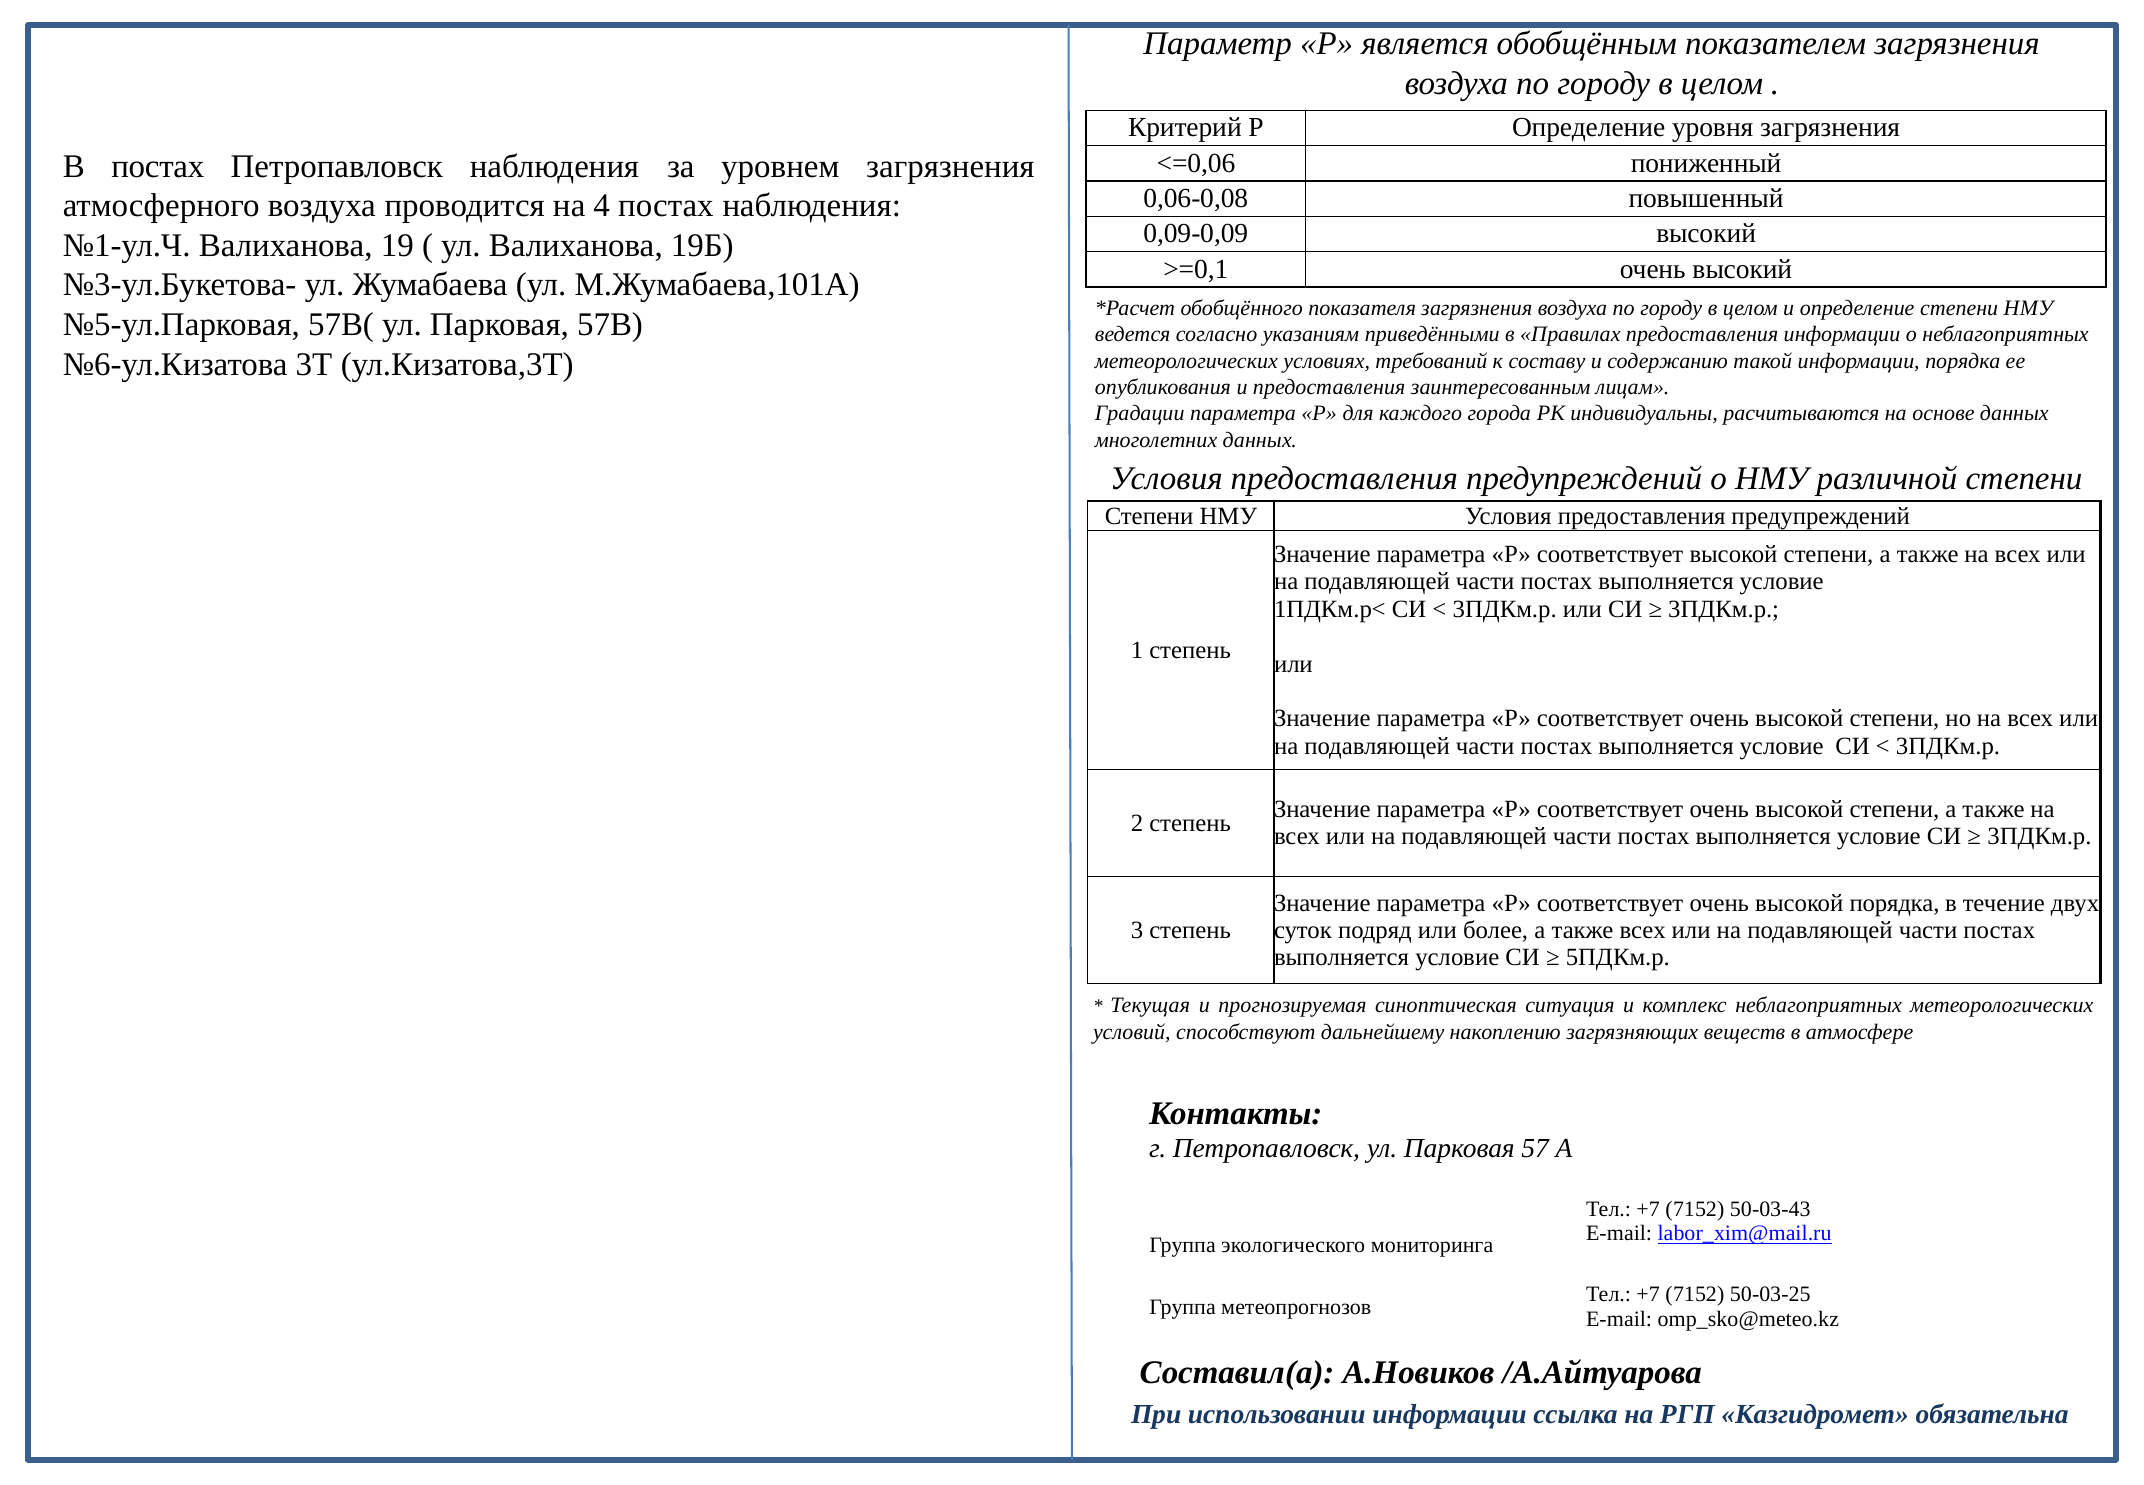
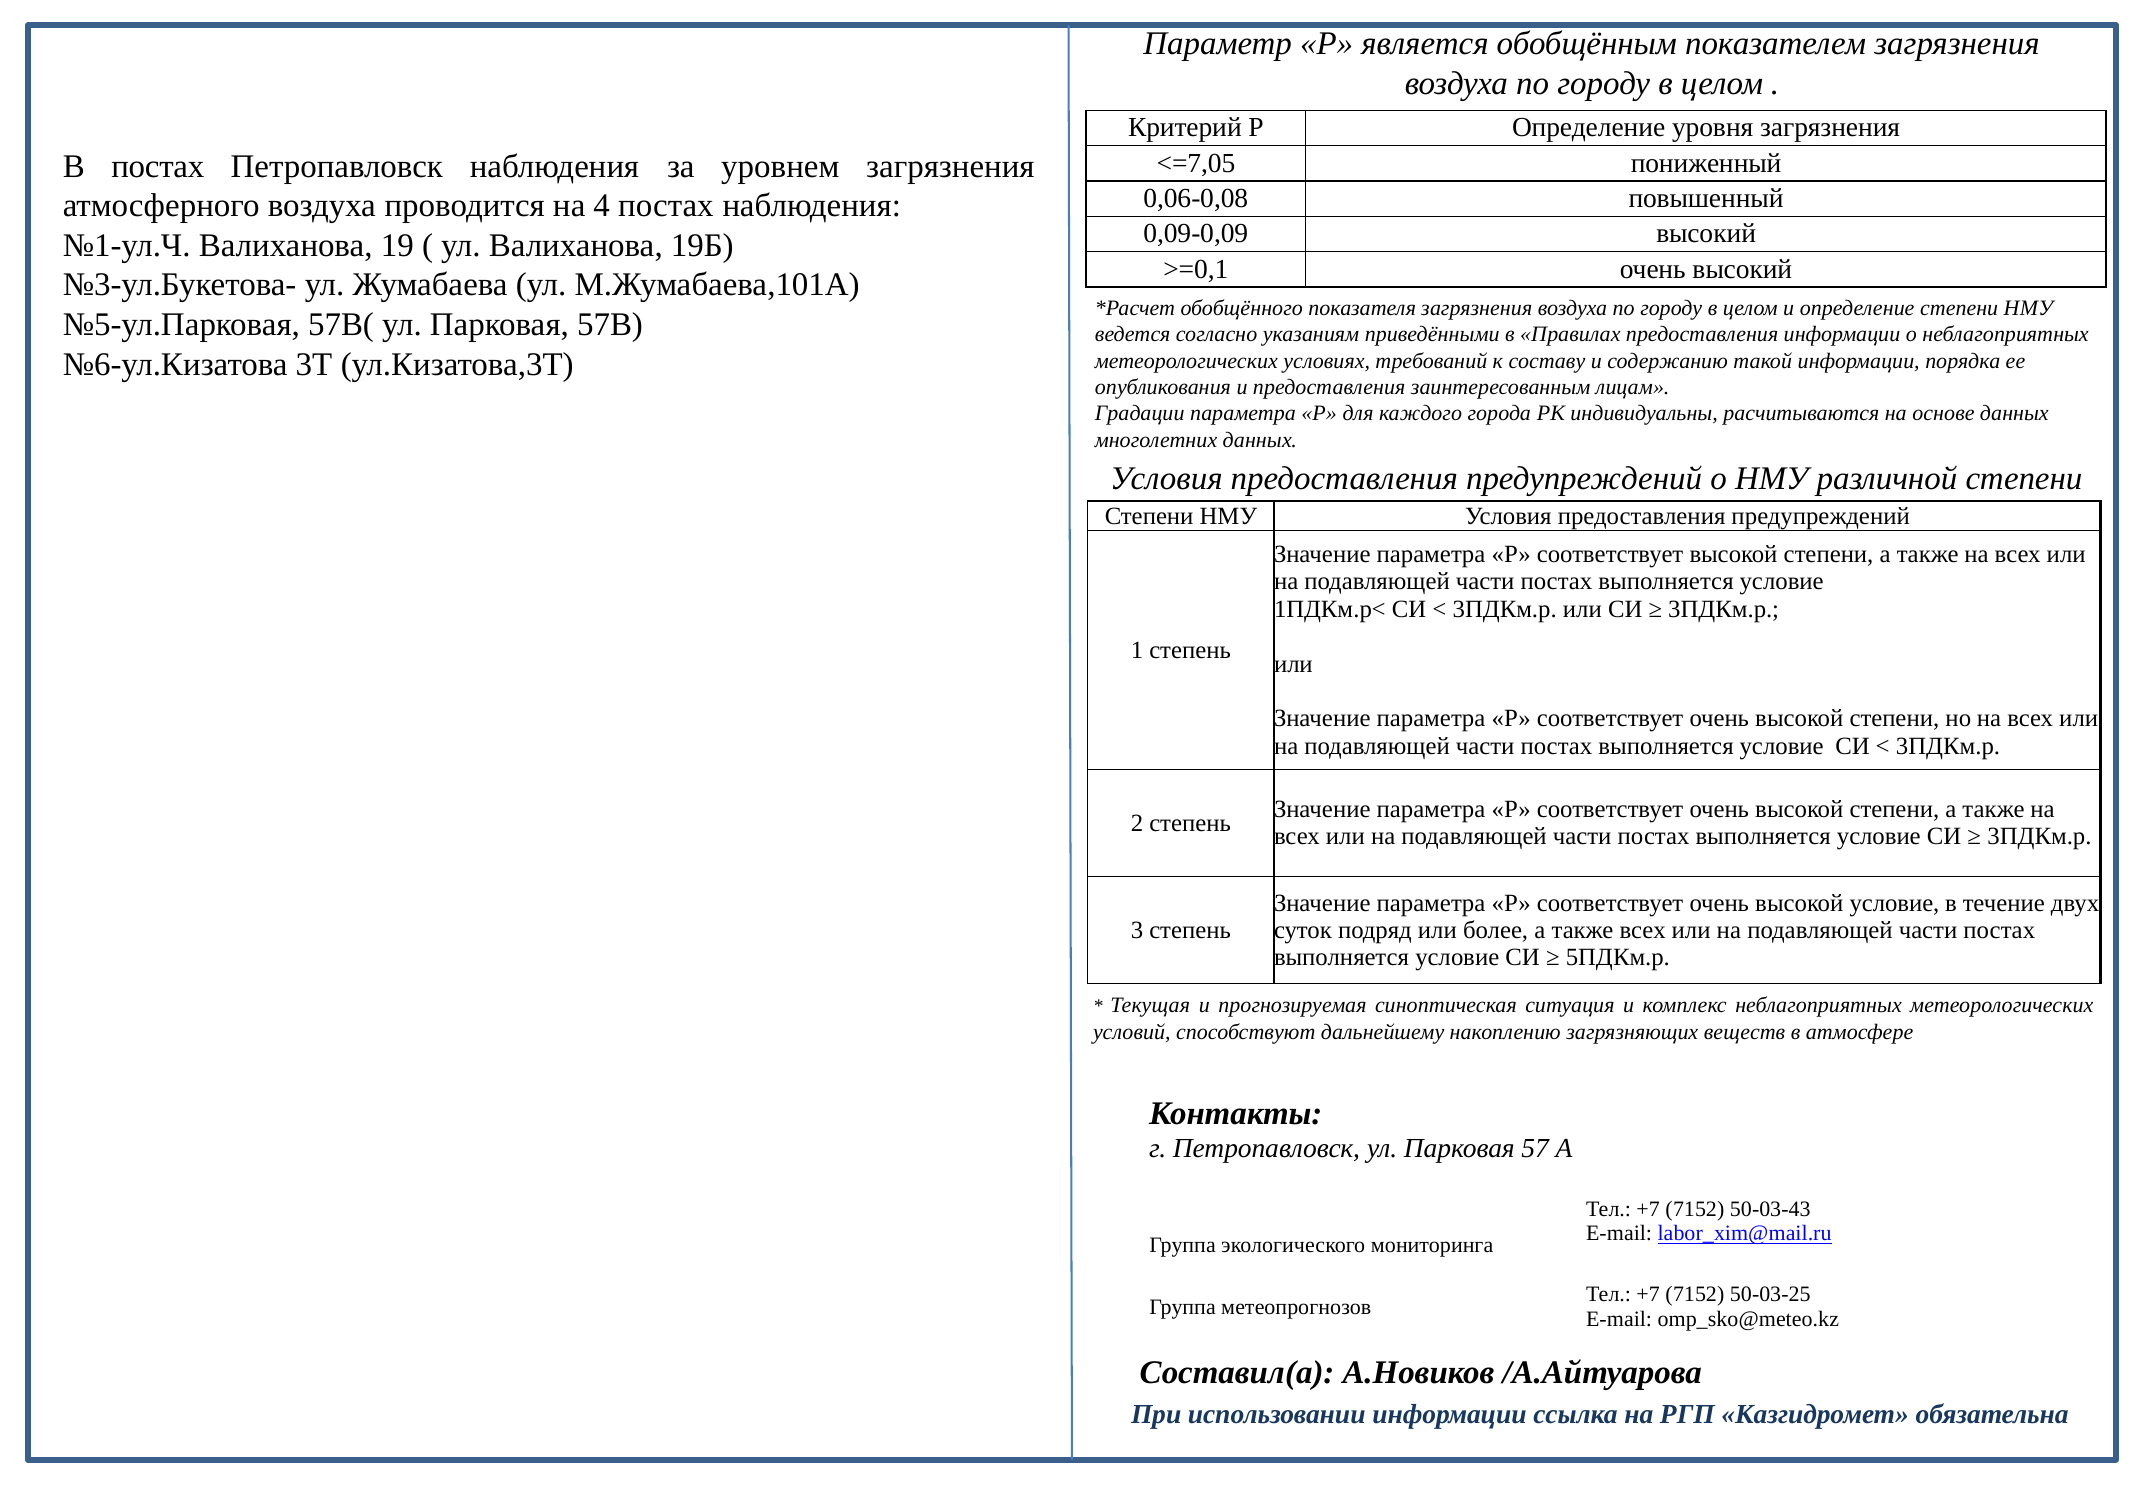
<=0,06: <=0,06 -> <=7,05 (1196, 163)
высокой порядка: порядка -> условие (1894, 902)
